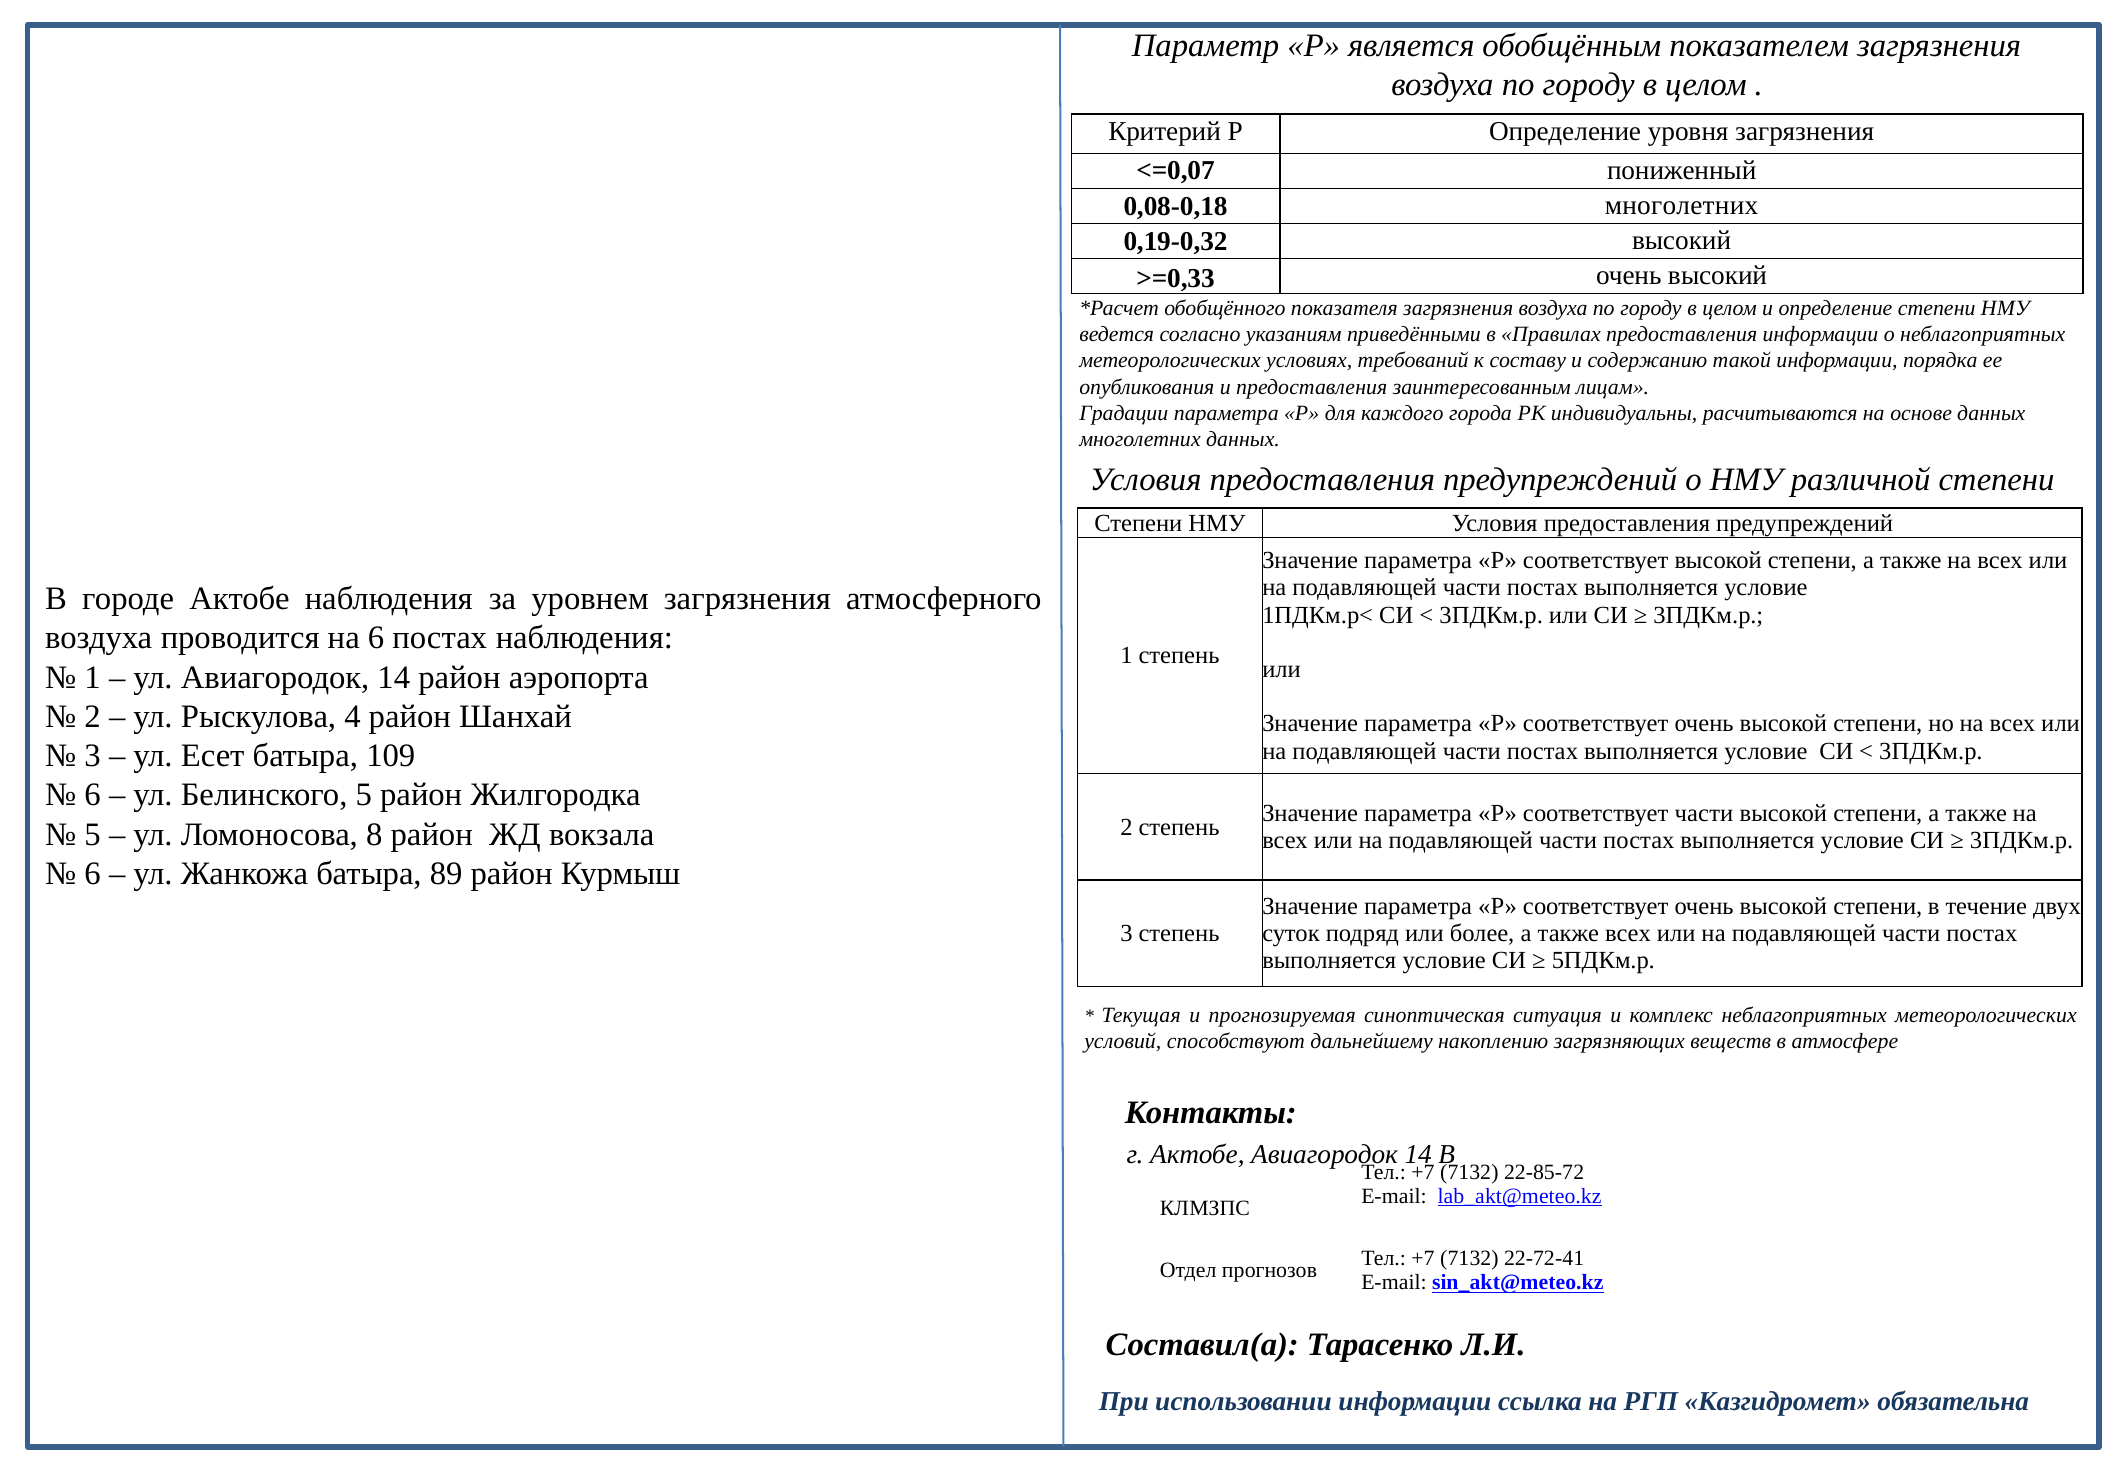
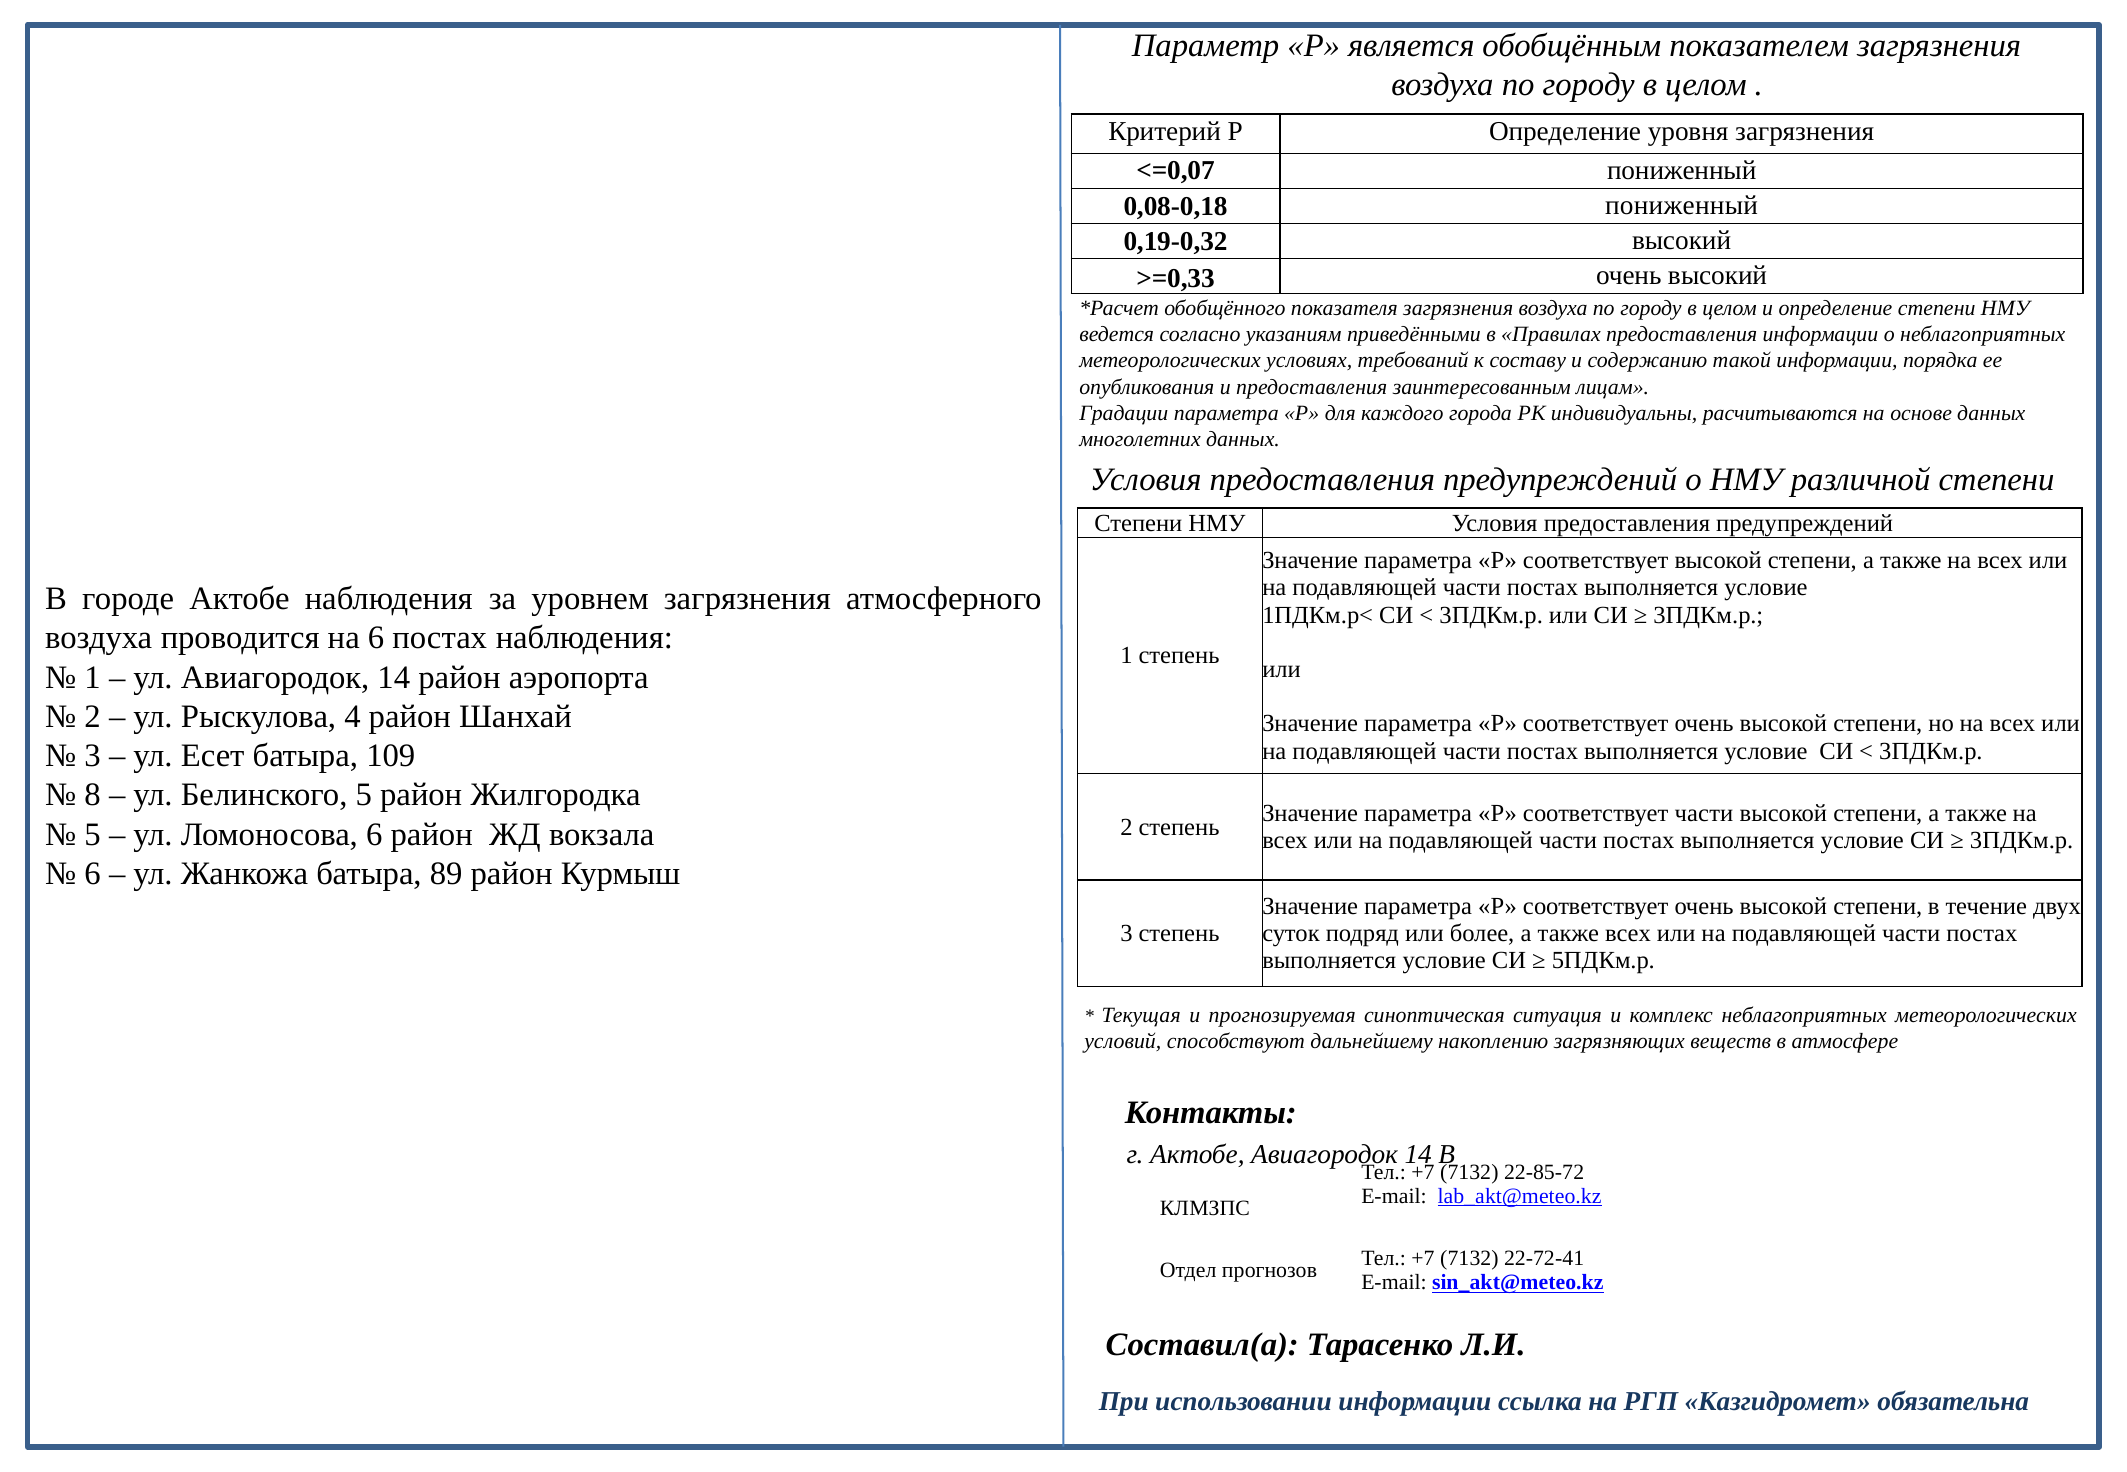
0,08-0,18 многолетних: многолетних -> пониженный (1682, 206)
6: 6 -> 8 (93, 795)
Ломоносова 8: 8 -> 6 (374, 835)
